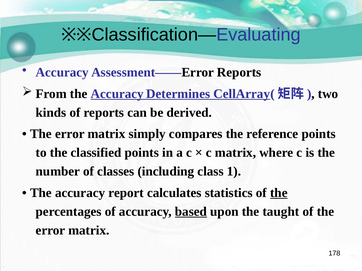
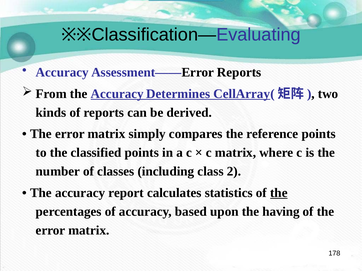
1: 1 -> 2 (234, 172)
based underline: present -> none (191, 212)
taught: taught -> having (281, 212)
